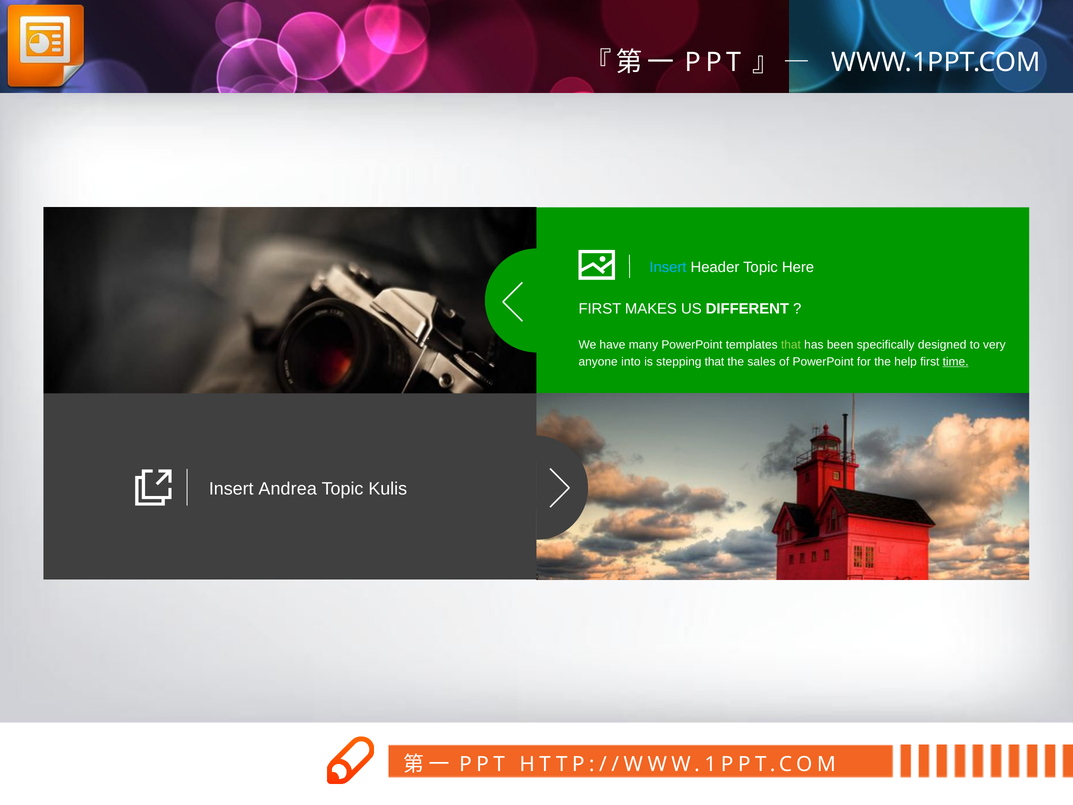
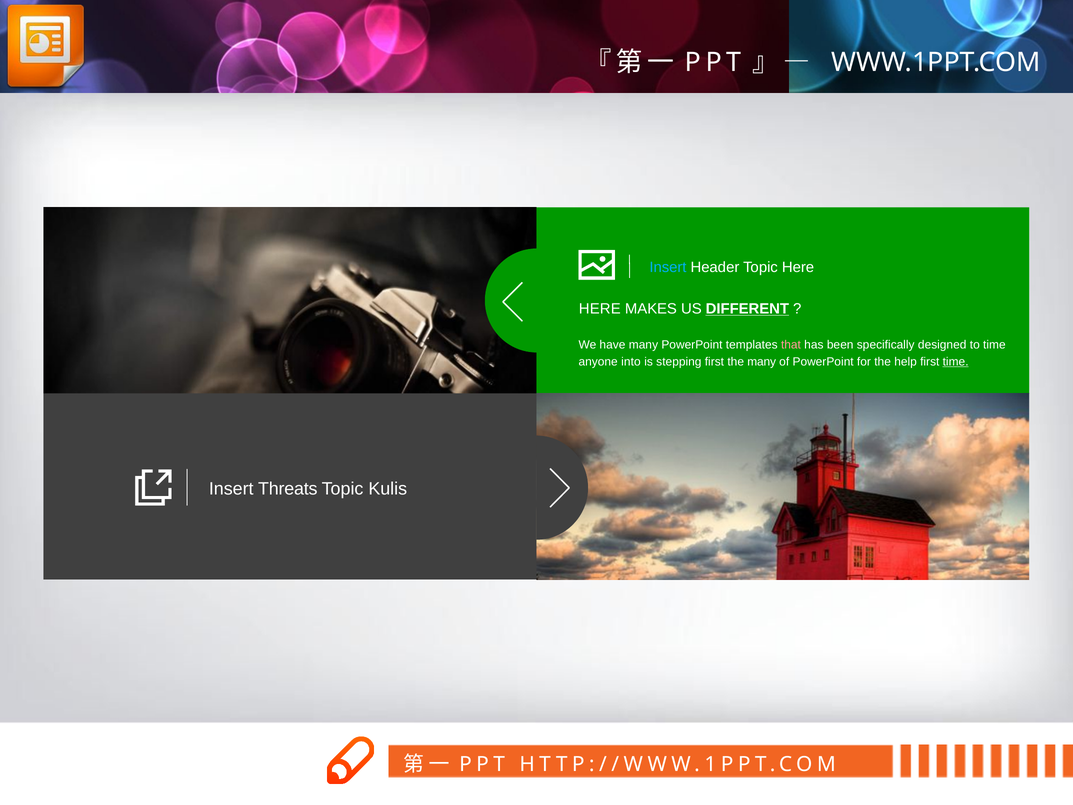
FIRST: FIRST -> HERE (600, 309)
DIFFERENT underline: none -> present (747, 309)
that colour: light green -> pink (791, 345)
to very: very -> time (994, 345)
stepping that: that -> first (714, 362)
the sales: sales -> many (762, 362)
Andrea: Andrea -> Threats (288, 489)
